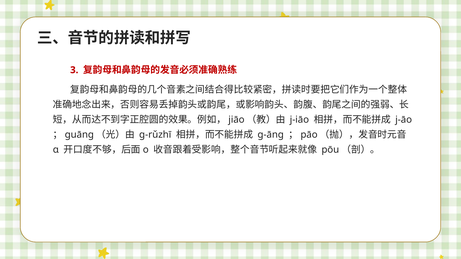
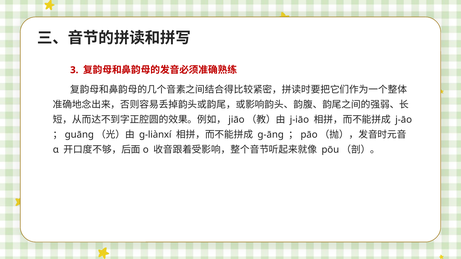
g-rǔzhī: g-rǔzhī -> g-liànxí (155, 135)
